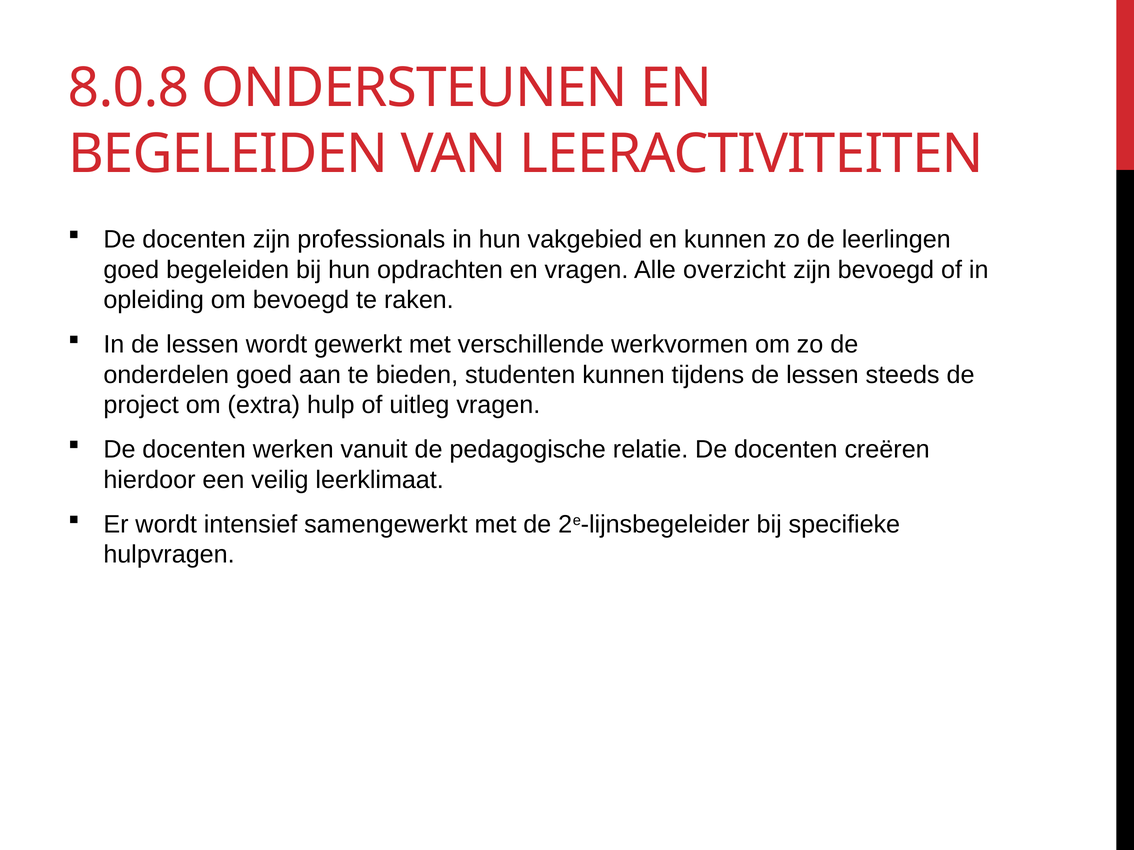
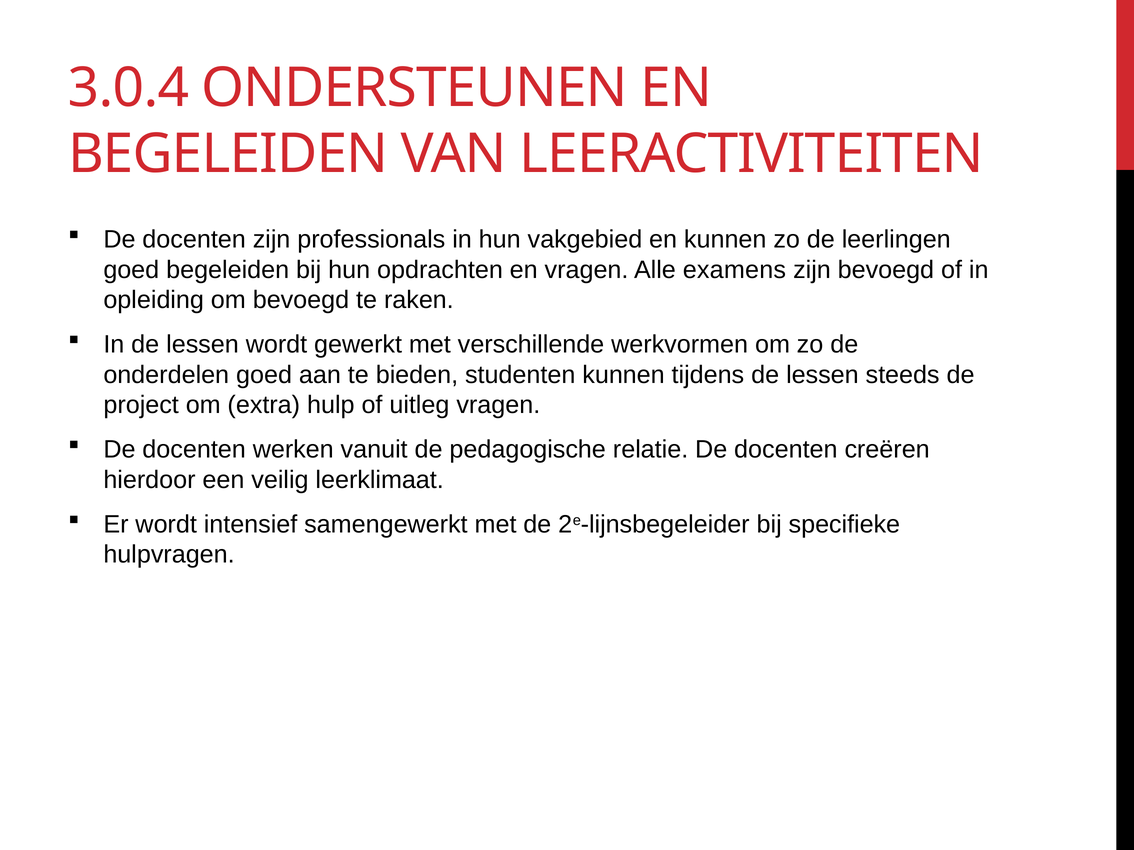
8.0.8: 8.0.8 -> 3.0.4 (129, 88)
overzicht: overzicht -> examens (734, 270)
